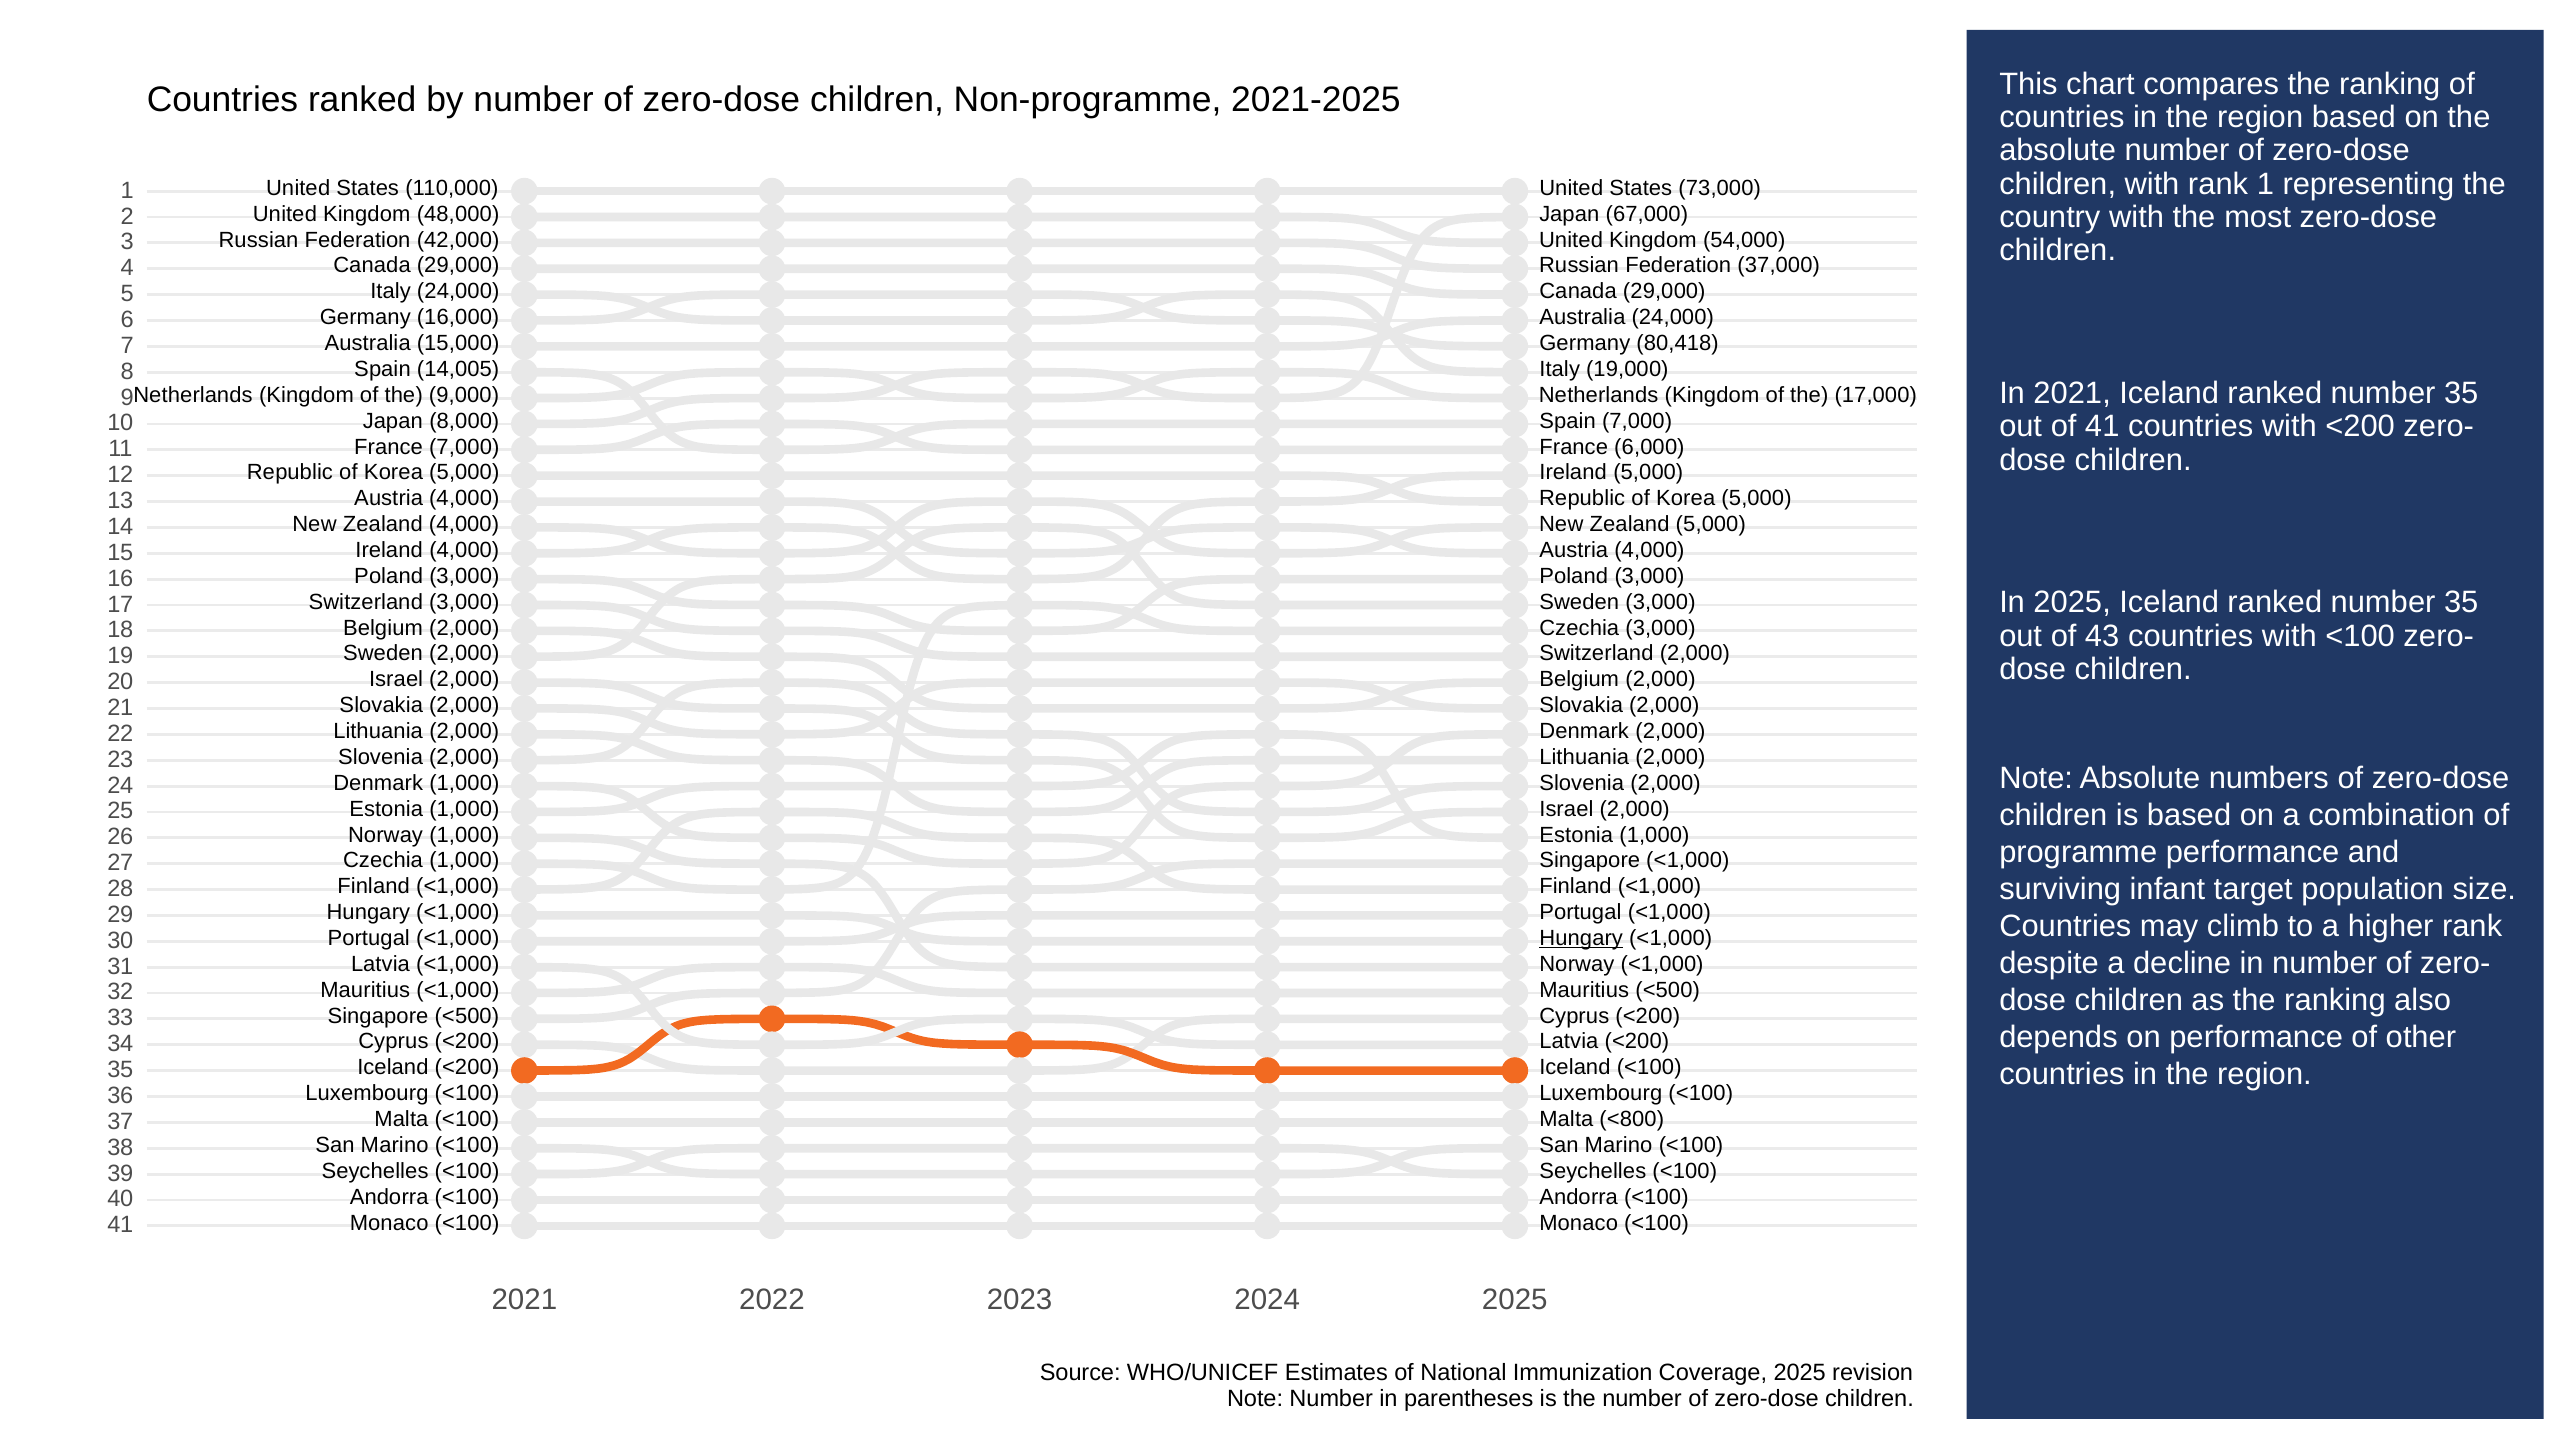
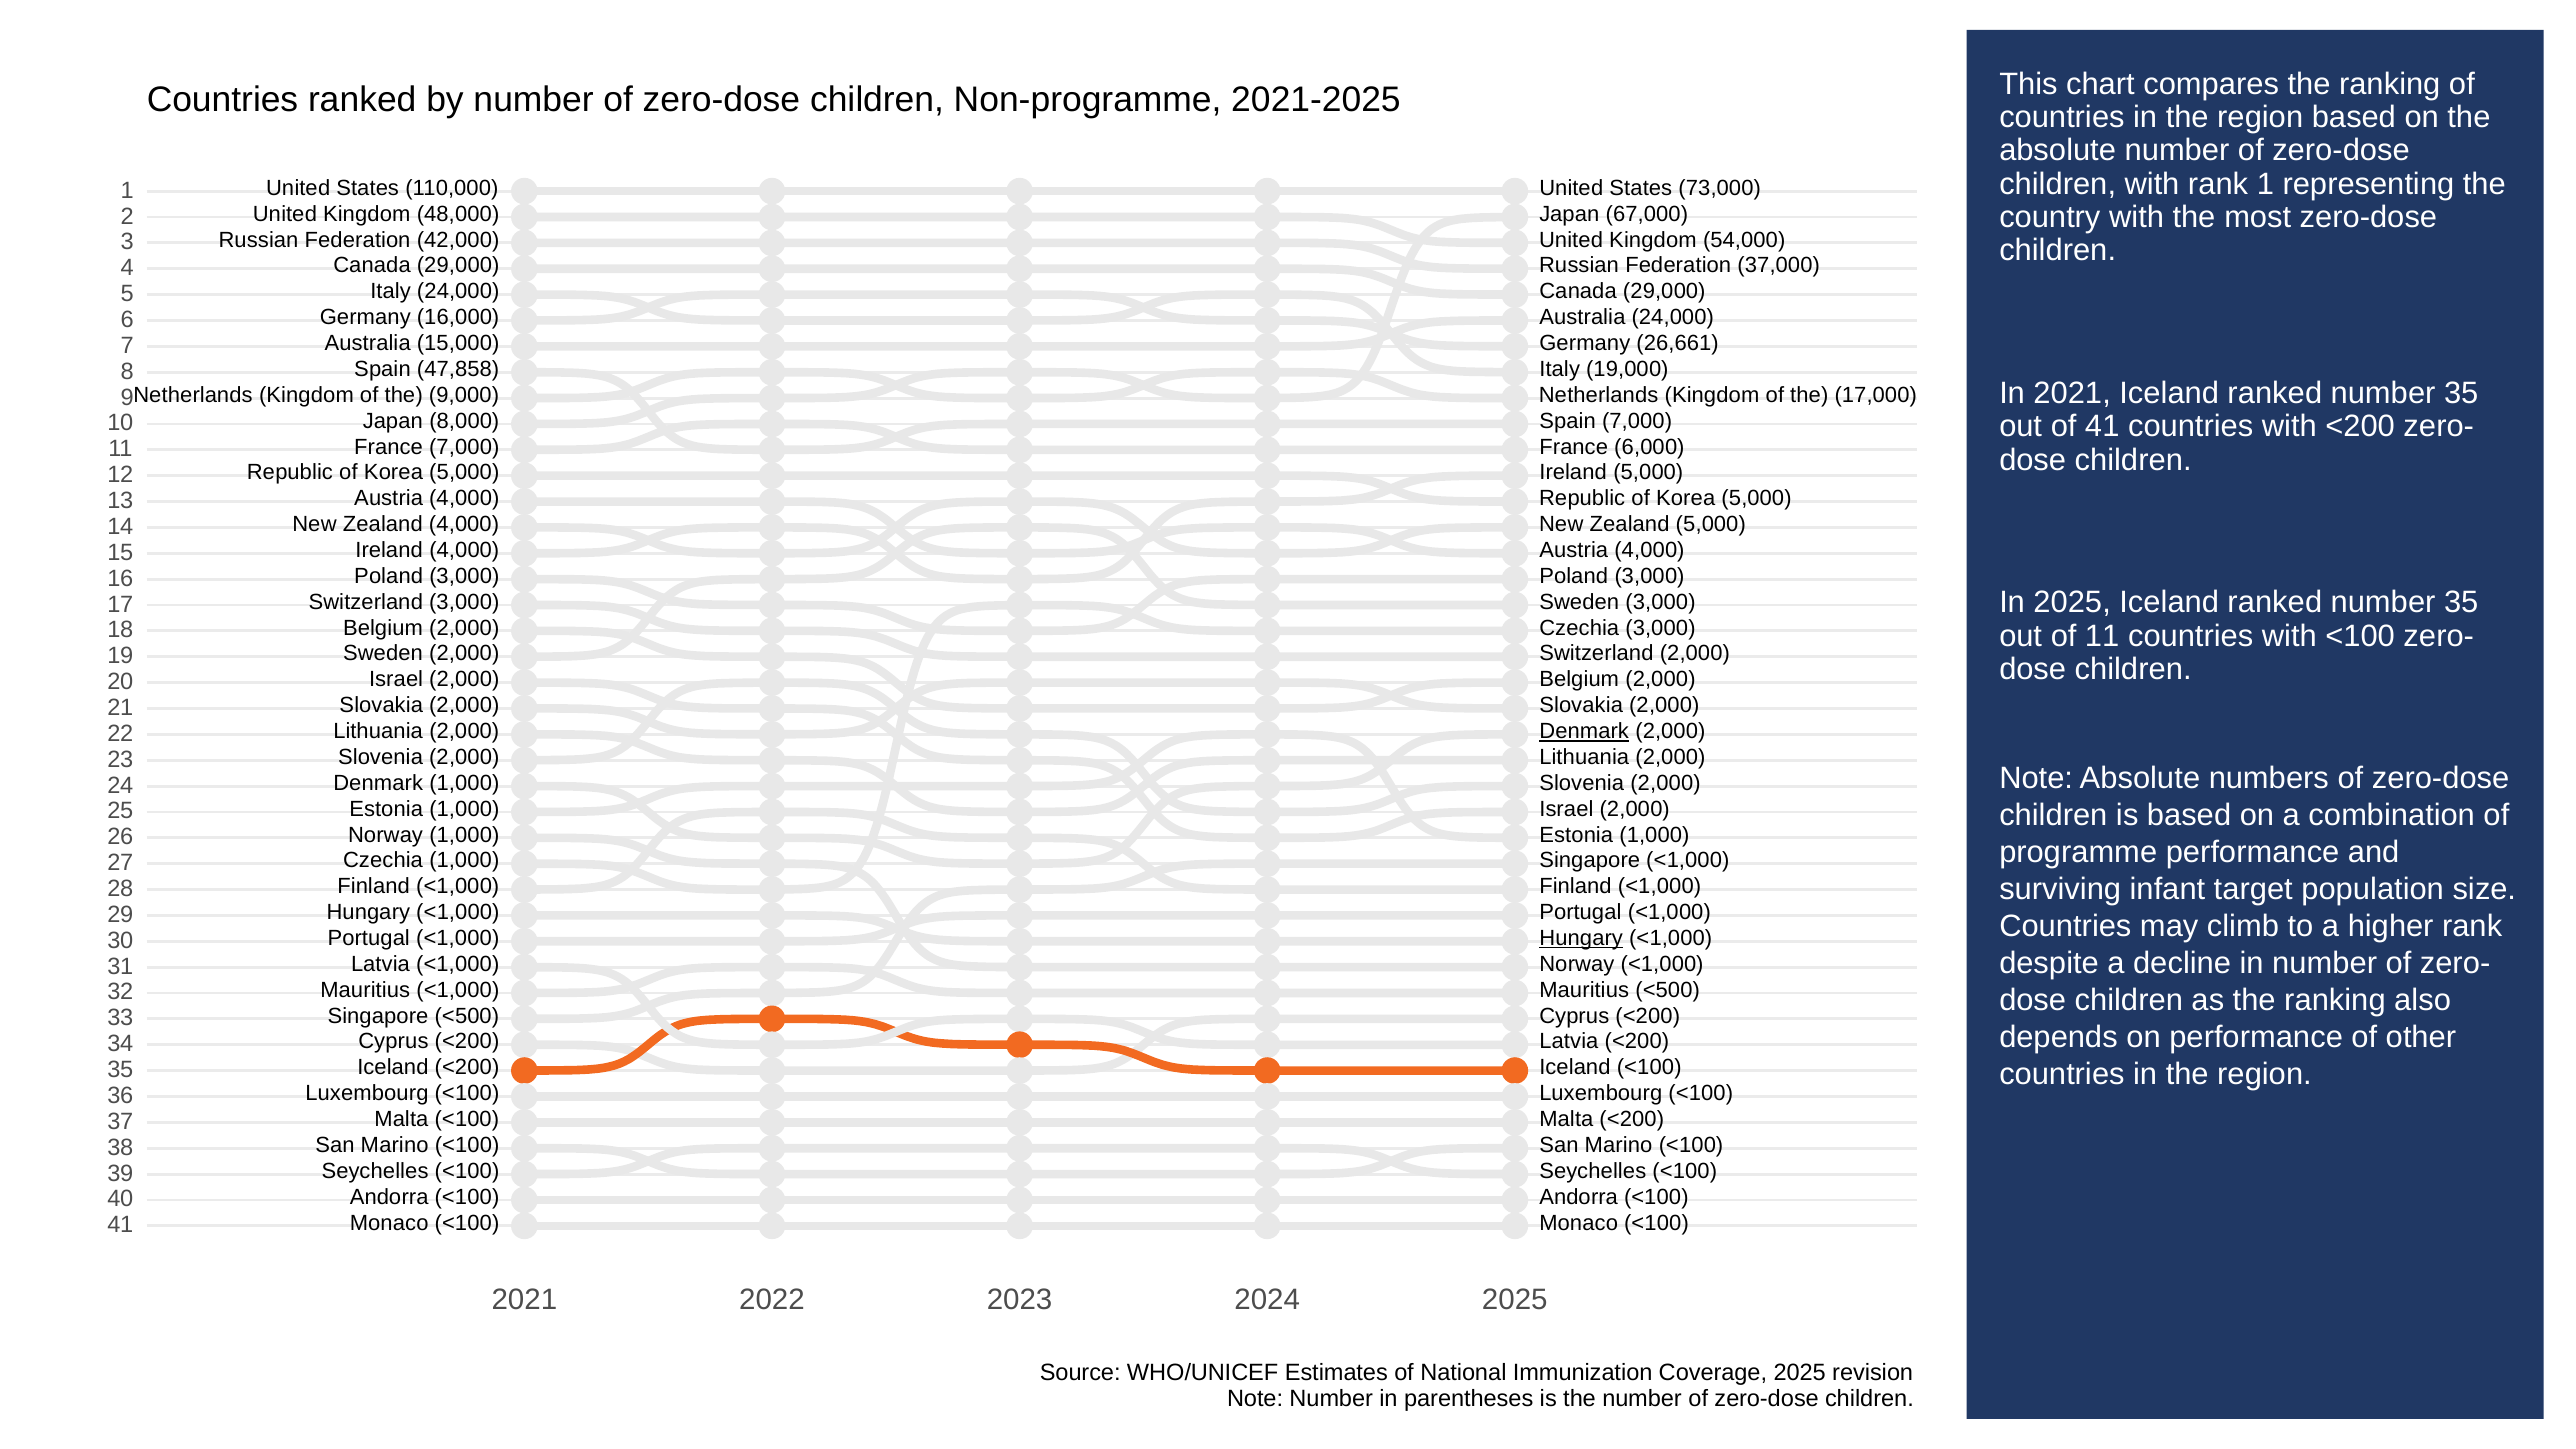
80,418: 80,418 -> 26,661 (1678, 343)
14,005: 14,005 -> 47,858 (458, 369)
of 43: 43 -> 11 (2102, 636)
Denmark underline: none -> present (1584, 731)
Malta <800: <800 -> <200 (1632, 1119)
